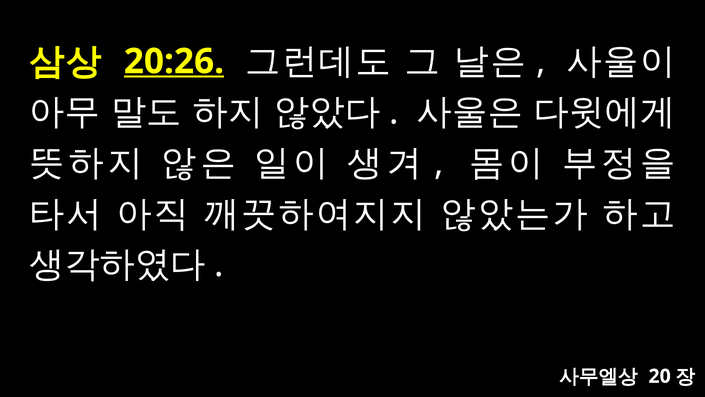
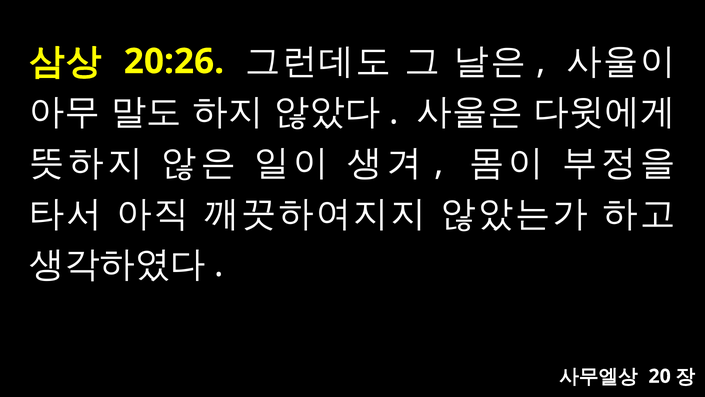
20:26 underline: present -> none (174, 61)
